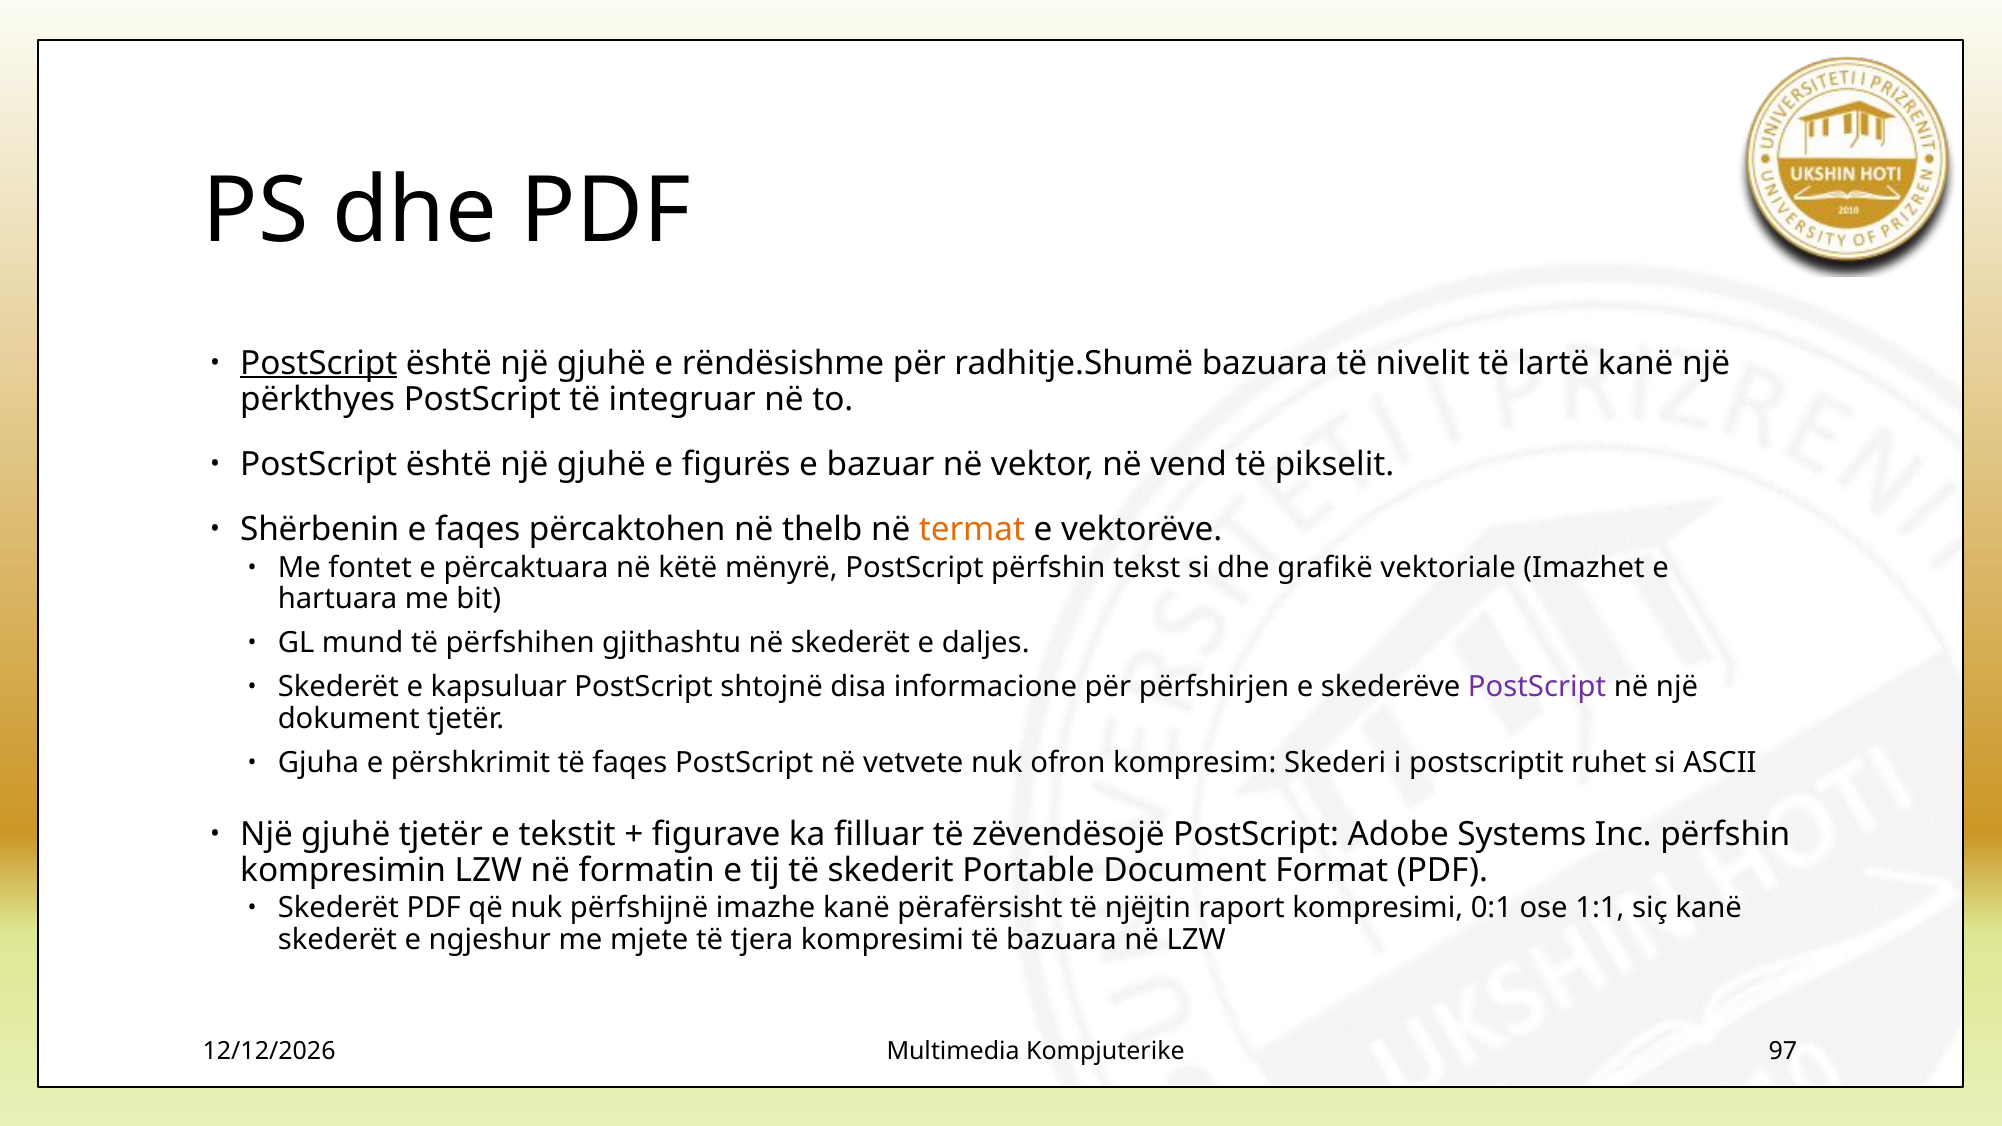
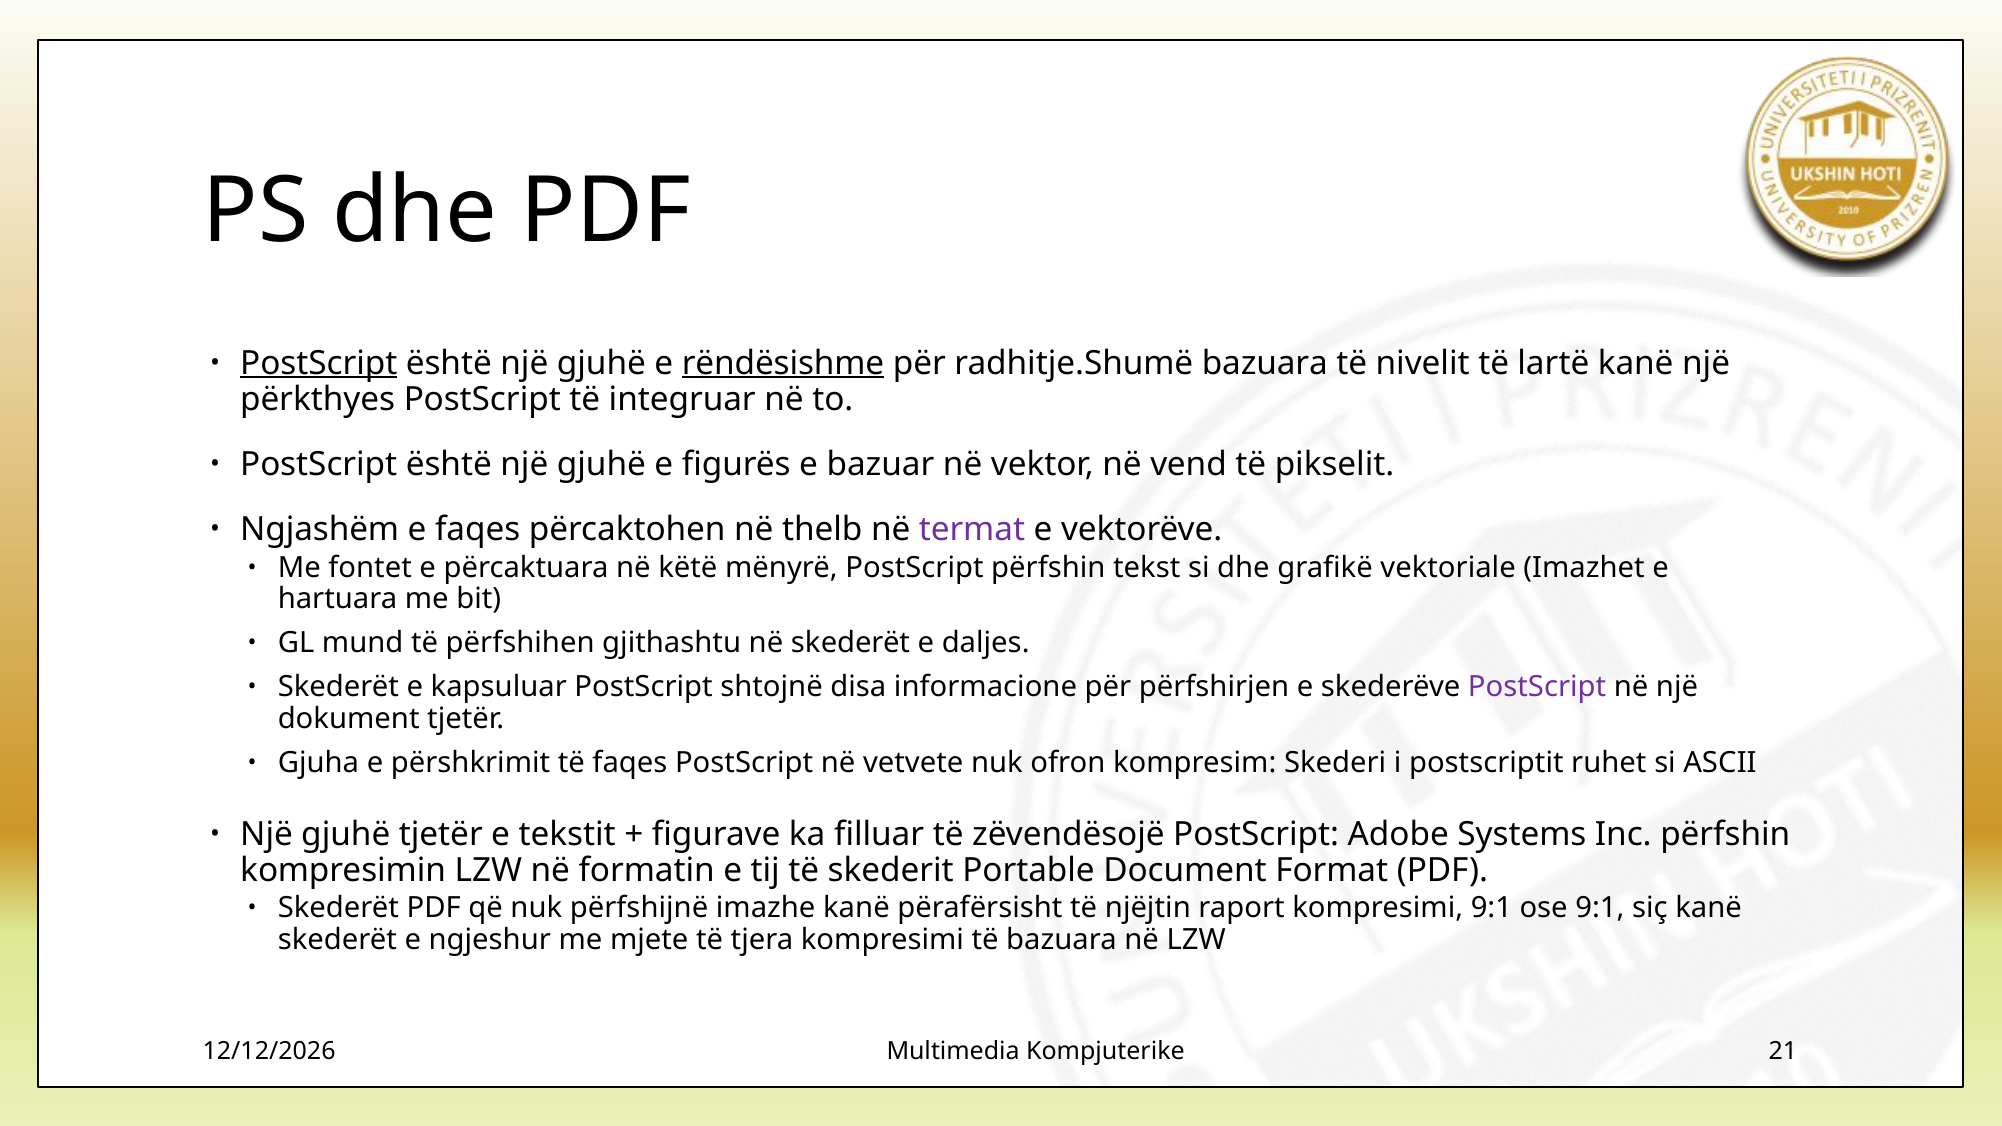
rëndësishme underline: none -> present (783, 363)
Shërbenin: Shërbenin -> Ngjashëm (320, 530)
termat colour: orange -> purple (972, 530)
kompresimi 0:1: 0:1 -> 9:1 (1491, 908)
ose 1:1: 1:1 -> 9:1 (1600, 908)
97: 97 -> 21 (1783, 1052)
